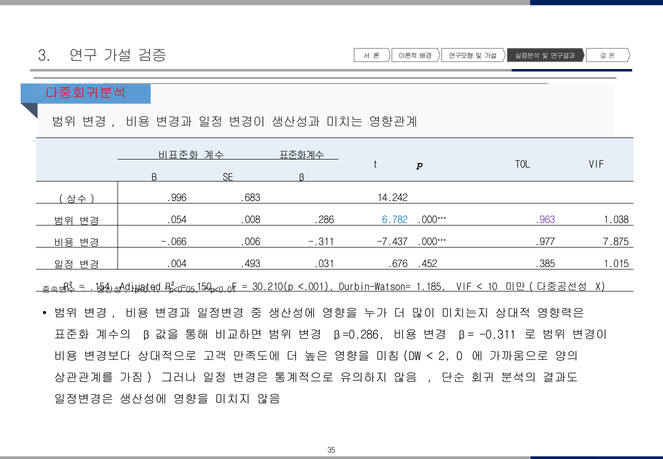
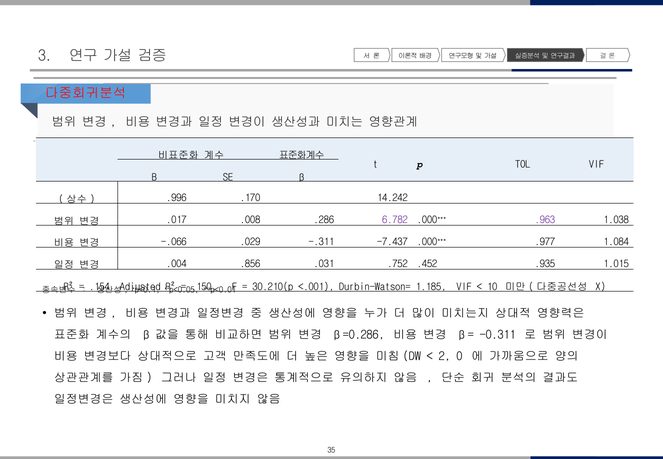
.683: .683 -> .170 (250, 198)
.054: .054 -> .017 (176, 220)
6.782 colour: blue -> purple (395, 220)
.006: .006 -> .029 (250, 242)
7.875: 7.875 -> 1.084 (616, 242)
.493: .493 -> .856 (250, 264)
.676: .676 -> .752 (397, 264)
.385: .385 -> .935 (545, 264)
